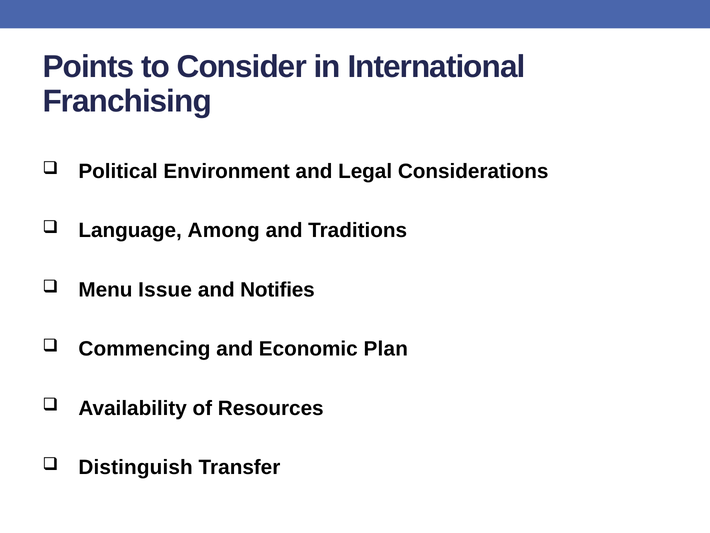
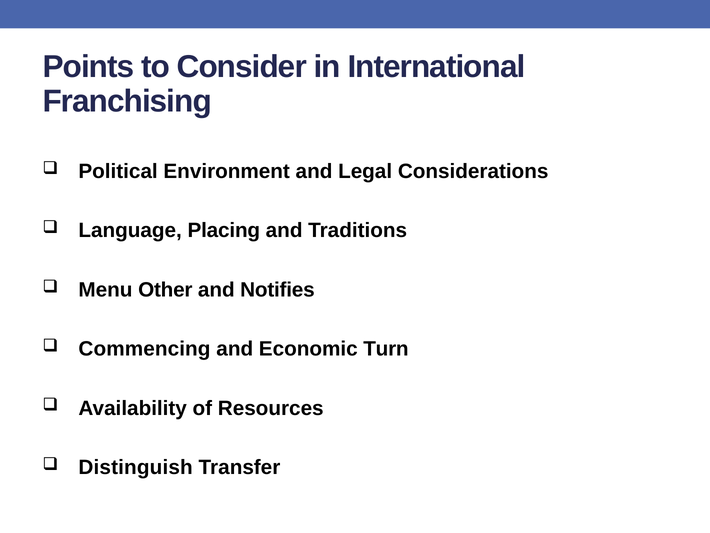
Among: Among -> Placing (224, 230)
Issue: Issue -> Other (165, 290)
Plan: Plan -> Turn (386, 349)
